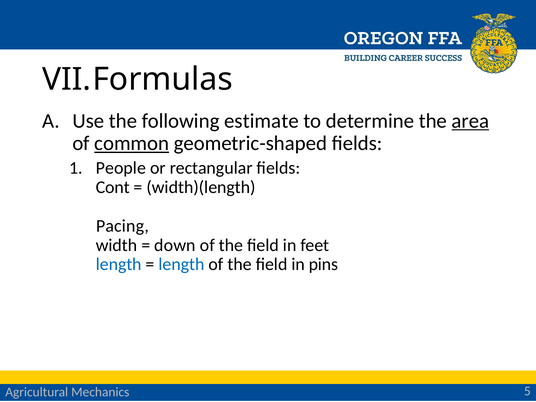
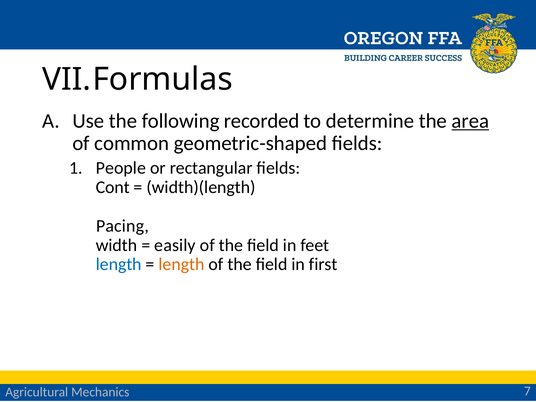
estimate: estimate -> recorded (262, 121)
common underline: present -> none (132, 143)
down: down -> easily (175, 245)
length colour: blue -> orange (182, 264)
pins: pins -> first (323, 264)
5: 5 -> 7 (527, 391)
